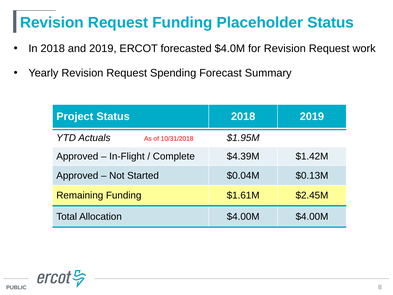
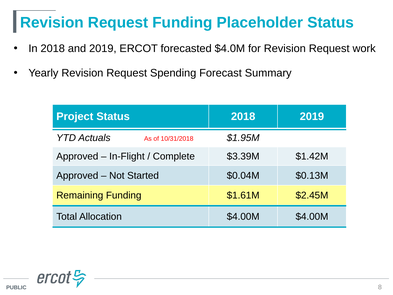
$4.39M: $4.39M -> $3.39M (243, 156)
